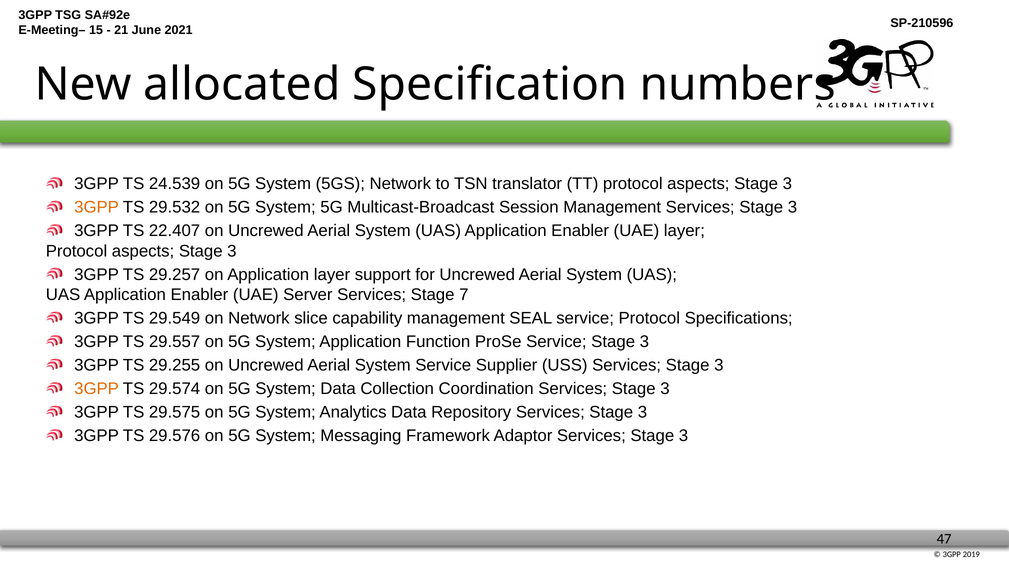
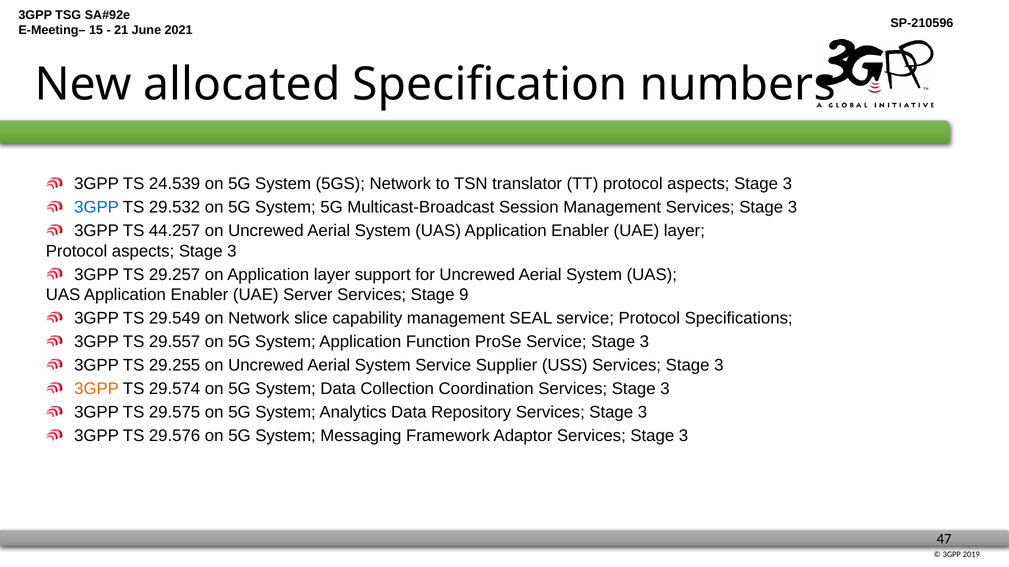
3GPP colour: orange -> blue (97, 208)
22.407: 22.407 -> 44.257 (175, 231)
7: 7 -> 9 (464, 295)
